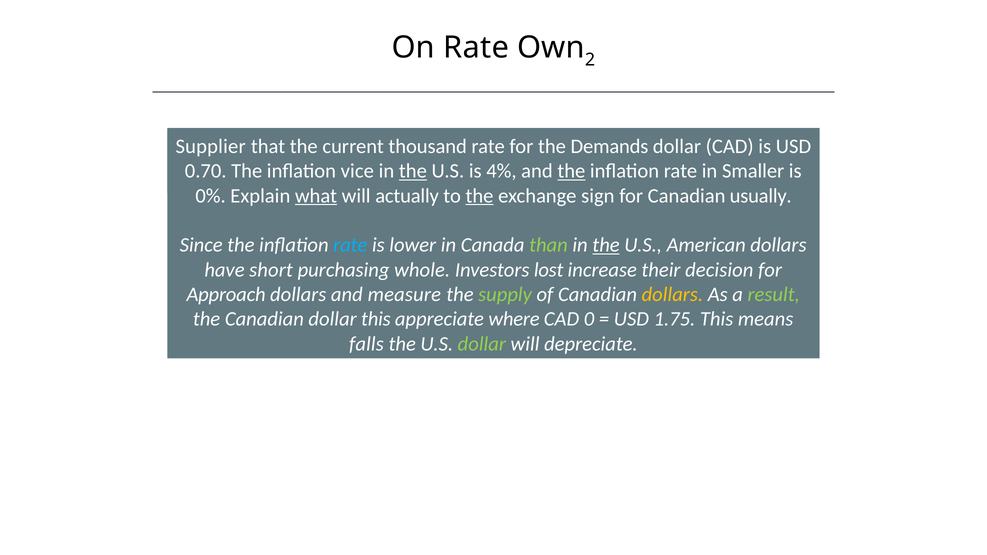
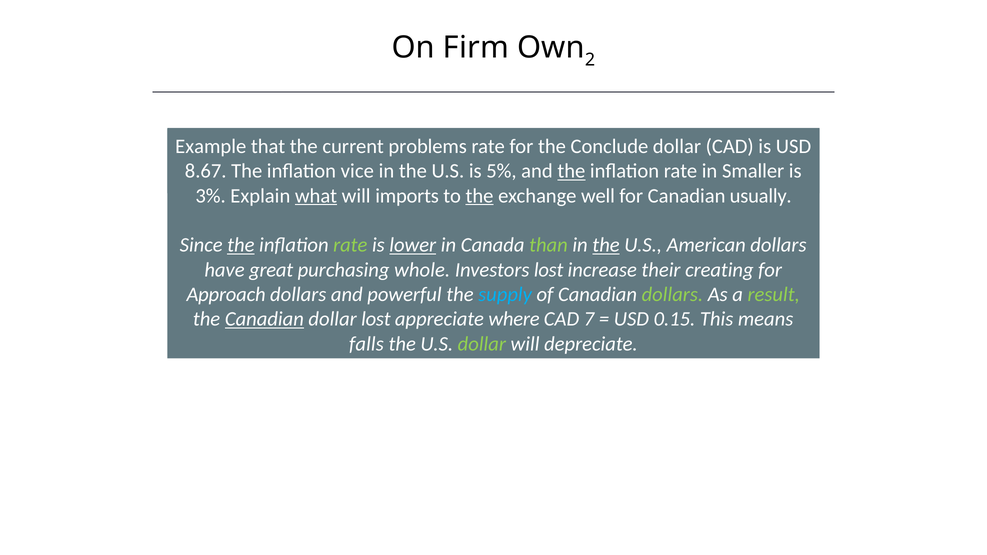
On Rate: Rate -> Firm (476, 48)
Supplier: Supplier -> Example (211, 146)
thousand: thousand -> problems (428, 146)
Demands: Demands -> Conclude (609, 146)
0.70: 0.70 -> 8.67 (206, 171)
the underline: present -> none (413, 171)
4%: 4% -> 5% (501, 171)
0%: 0% -> 3% (211, 196)
actually: actually -> imports (407, 196)
sign: sign -> well (598, 196)
the underline: none -> present (241, 245)
rate colour: light blue -> light green (350, 245)
lower underline: none -> present (413, 245)
short: short -> great (271, 270)
decision: decision -> creating (719, 270)
measure: measure -> powerful (404, 295)
supply colour: light green -> light blue (505, 295)
dollars colour: yellow -> light green (672, 295)
Canadian underline: none -> present (264, 319)
dollar this: this -> lost (376, 319)
0: 0 -> 7 (589, 319)
1.75: 1.75 -> 0.15 (674, 319)
